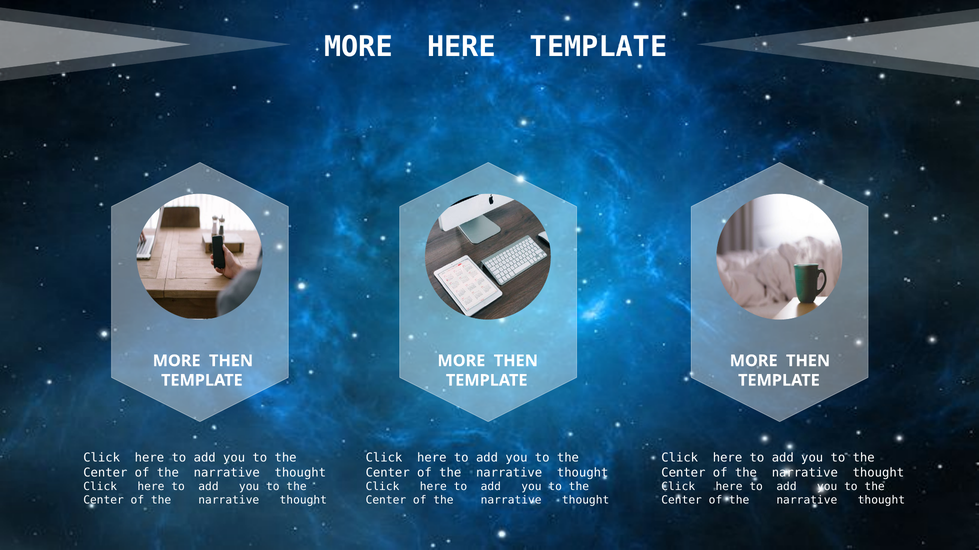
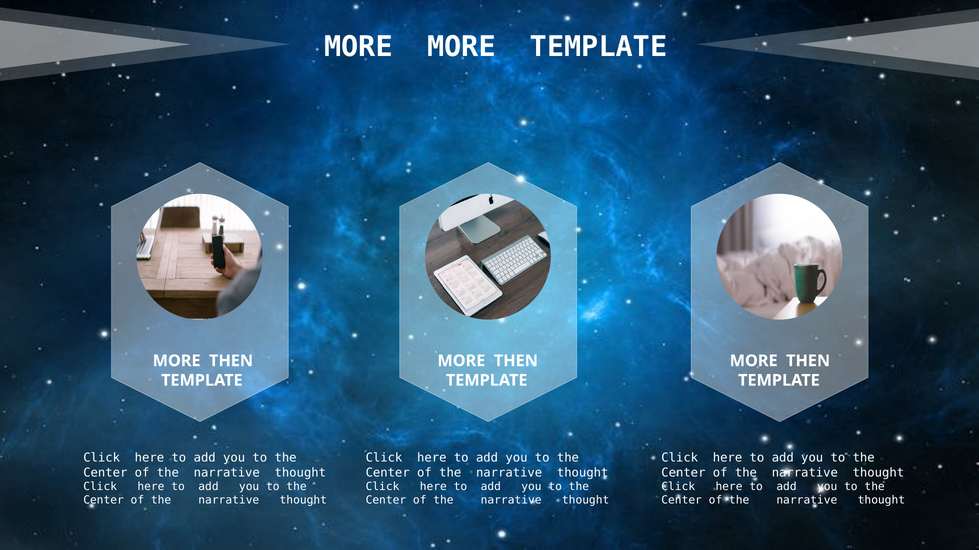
MORE HERE: HERE -> MORE (461, 47)
